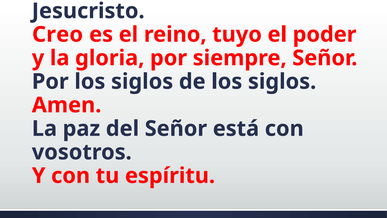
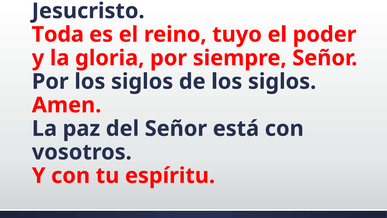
Creo: Creo -> Toda (58, 34)
